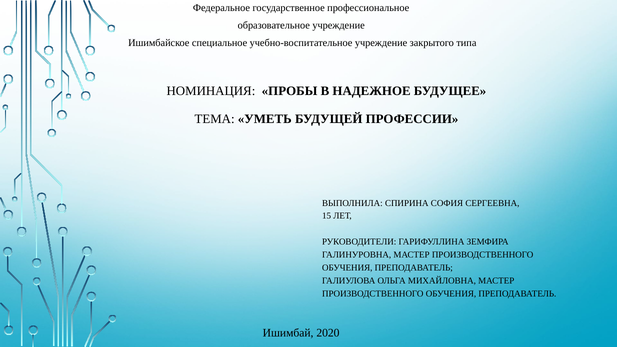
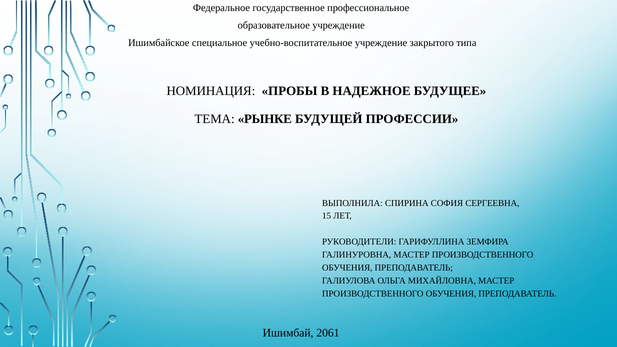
УМЕТЬ: УМЕТЬ -> РЫНКЕ (265, 119)
2020: 2020 -> 2061 (328, 333)
